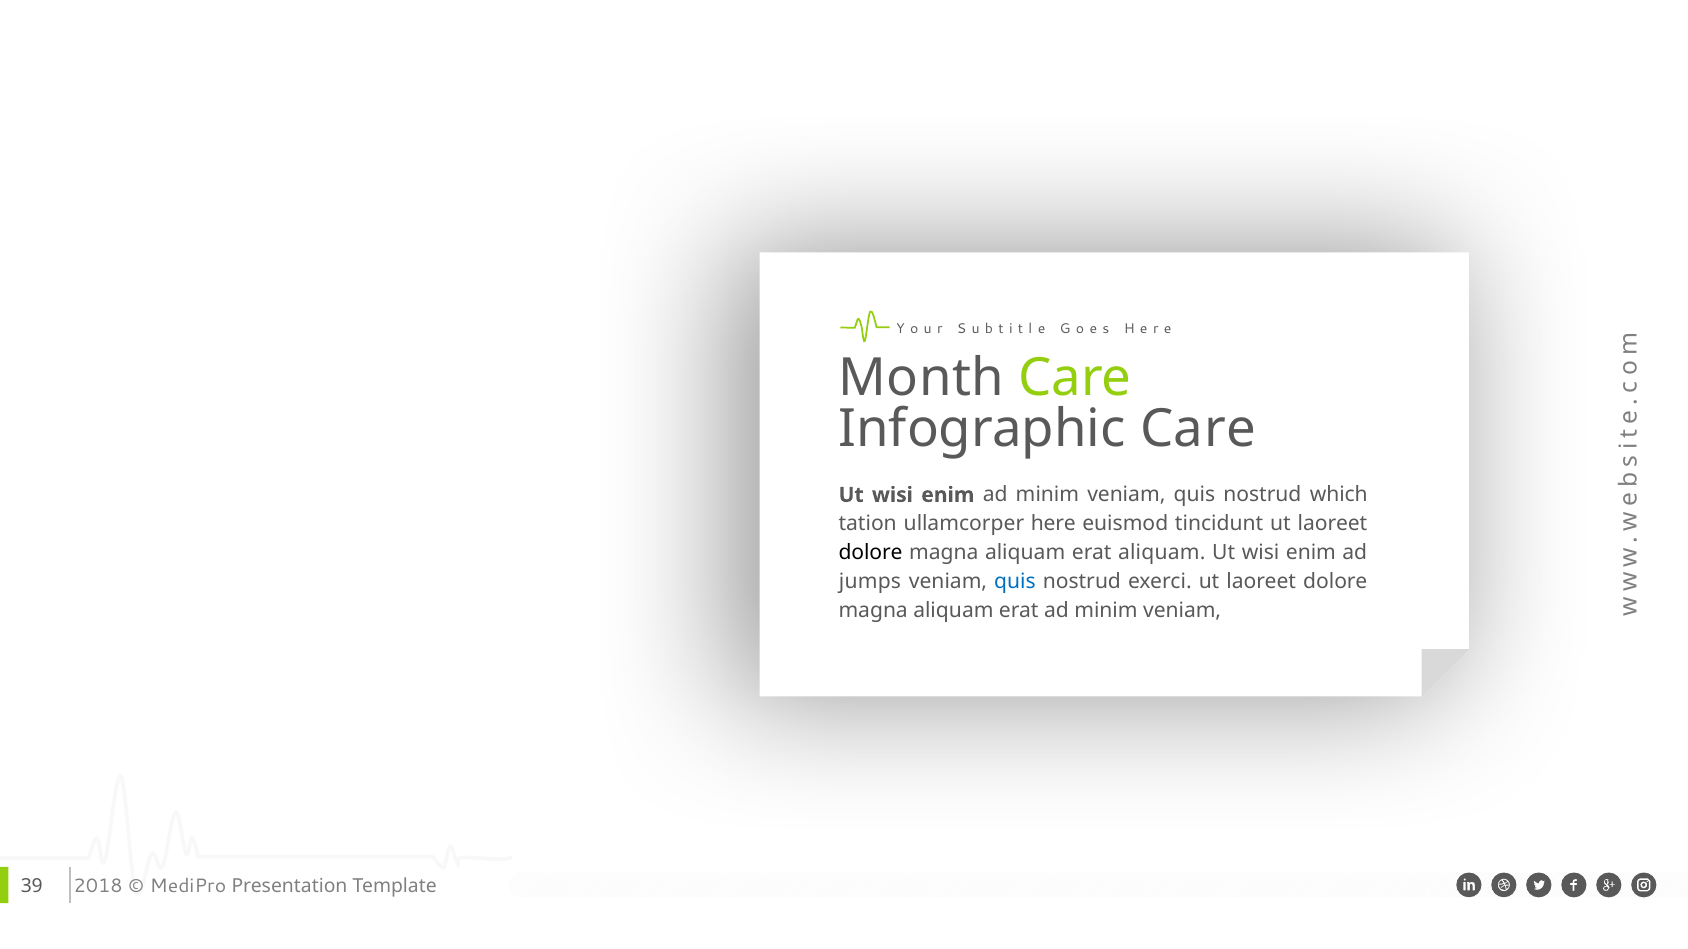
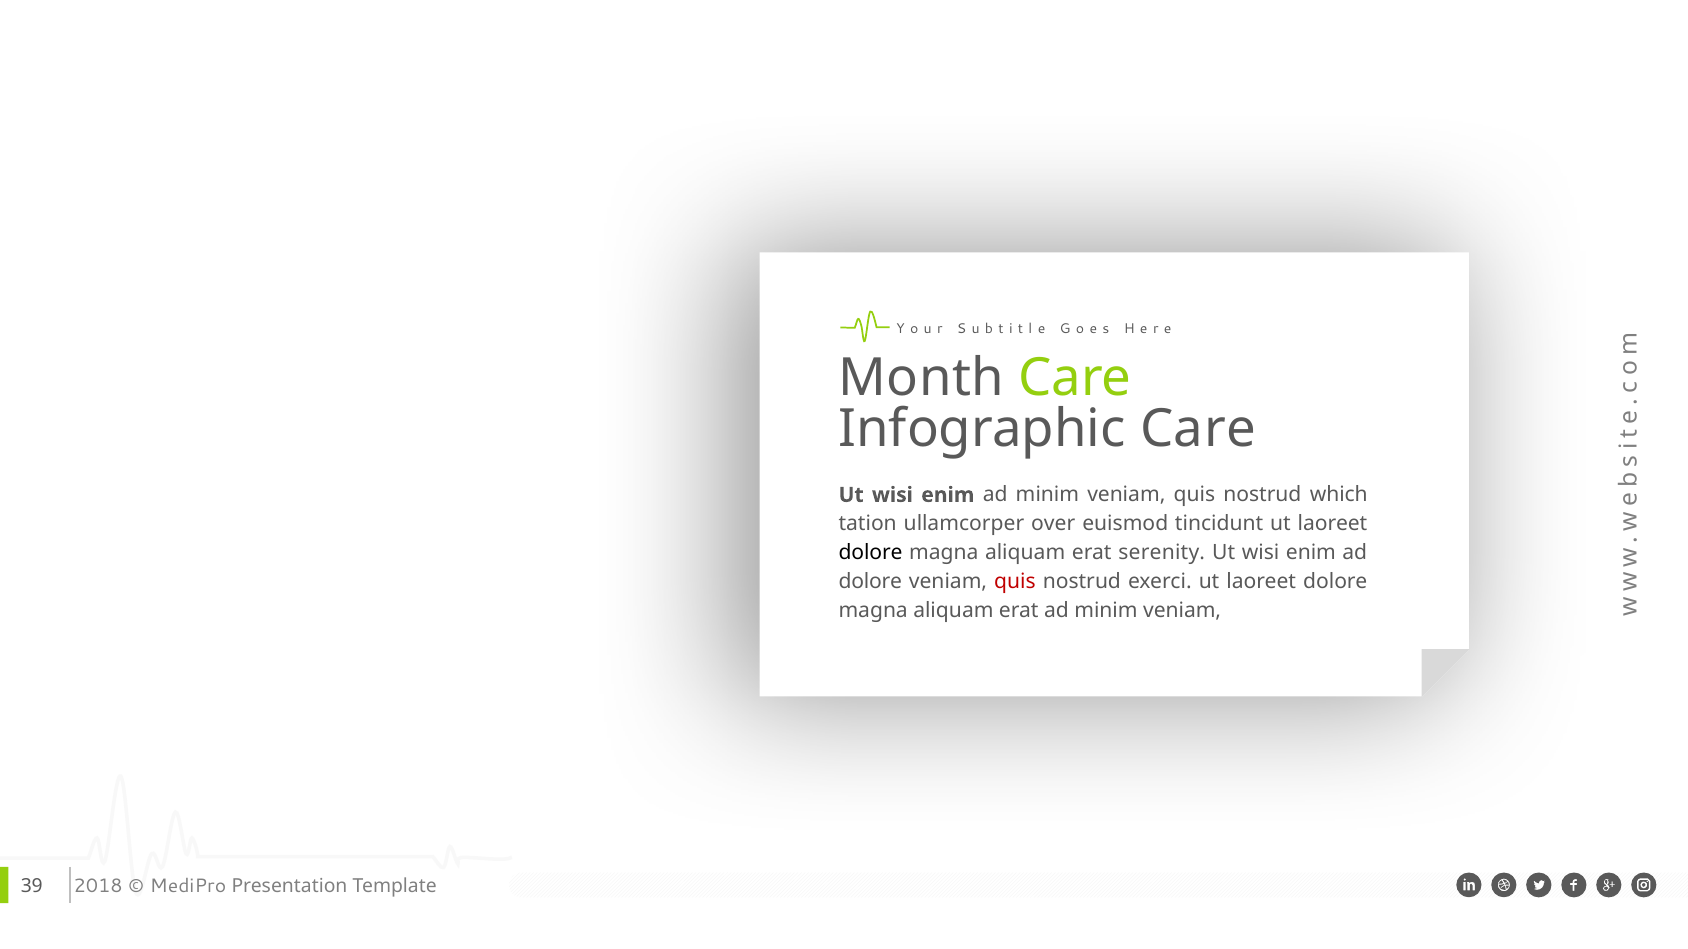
here: here -> over (1053, 524)
erat aliquam: aliquam -> serenity (1162, 553)
jumps: jumps -> dolore (870, 582)
quis colour: blue -> red (1015, 582)
